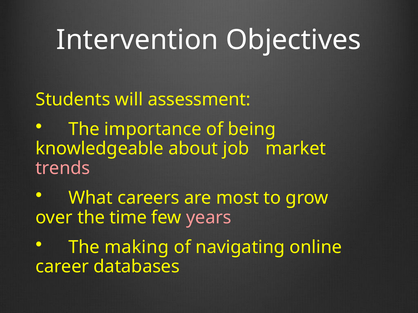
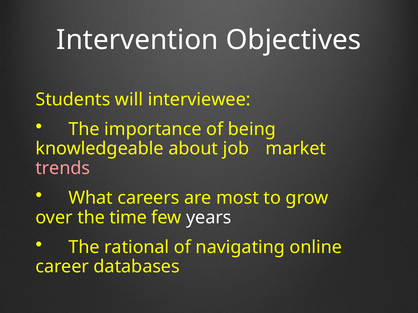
assessment: assessment -> interviewee (199, 100)
years colour: pink -> white (209, 218)
making: making -> rational (137, 248)
